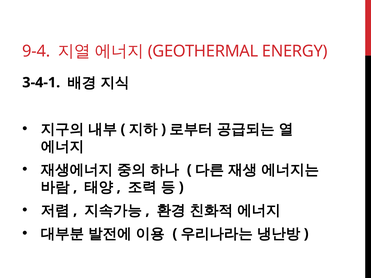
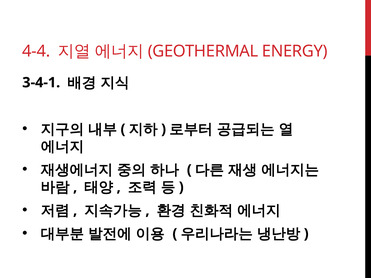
9-4: 9-4 -> 4-4 (36, 51)
